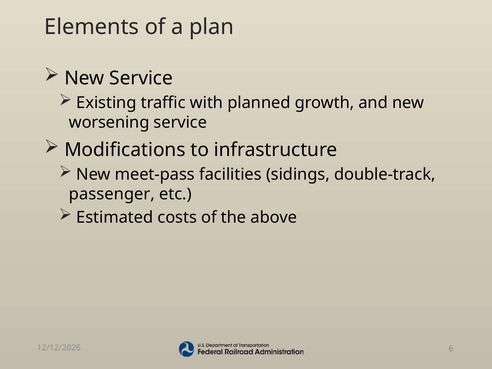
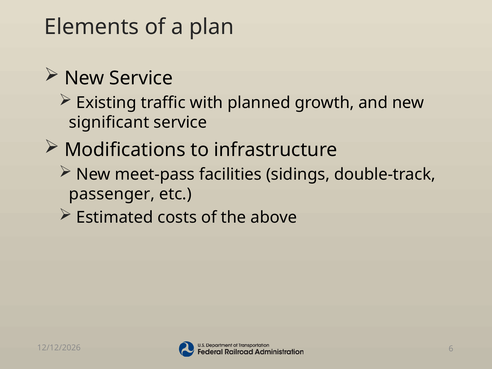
worsening: worsening -> significant (109, 122)
